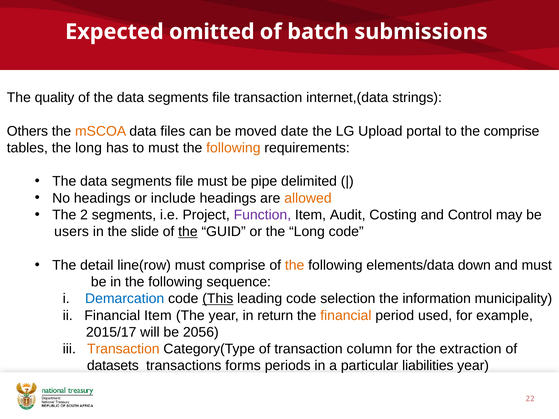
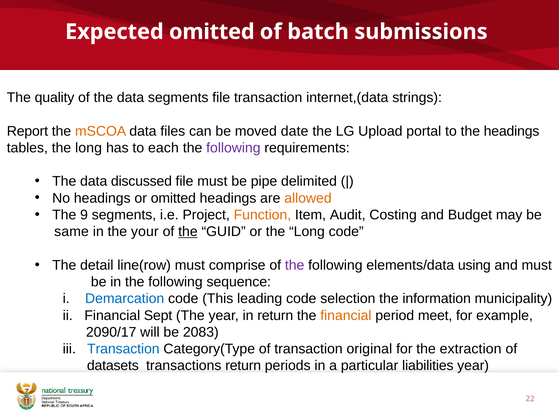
Others: Others -> Report (27, 131)
the comprise: comprise -> headings (512, 131)
to must: must -> each (163, 148)
following colour: orange -> purple (233, 148)
segments: segments -> discussed (141, 181)
or include: include -> omitted (173, 198)
2: 2 -> 9 (84, 215)
Function colour: purple -> orange (262, 215)
Control: Control -> Budget (470, 215)
users: users -> same (72, 232)
slide: slide -> your (145, 232)
the colour: orange -> purple (295, 265)
down: down -> using (474, 265)
This underline: present -> none (218, 299)
Financial Item: Item -> Sept (158, 316)
used: used -> meet (435, 316)
2015/17: 2015/17 -> 2090/17 (111, 332)
2056: 2056 -> 2083 (201, 332)
Transaction colour: orange -> blue (123, 349)
column: column -> original (369, 349)
transactions forms: forms -> return (243, 366)
